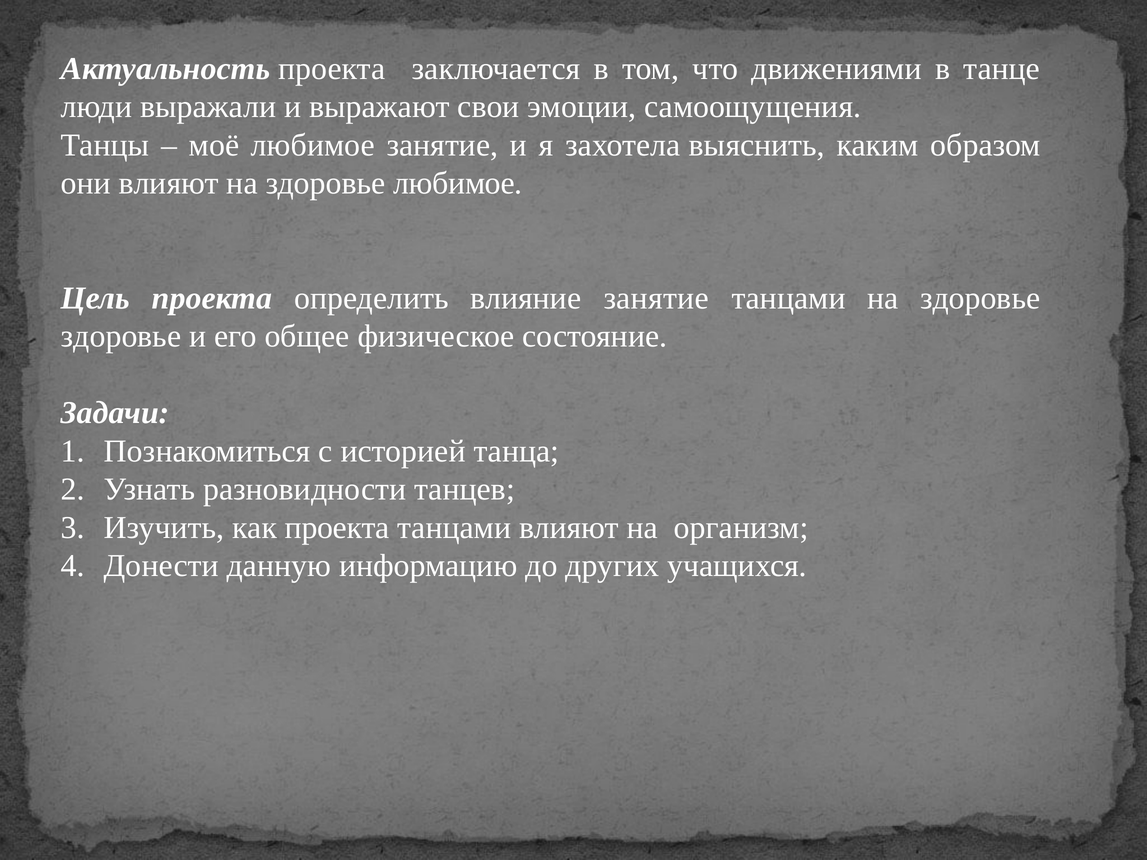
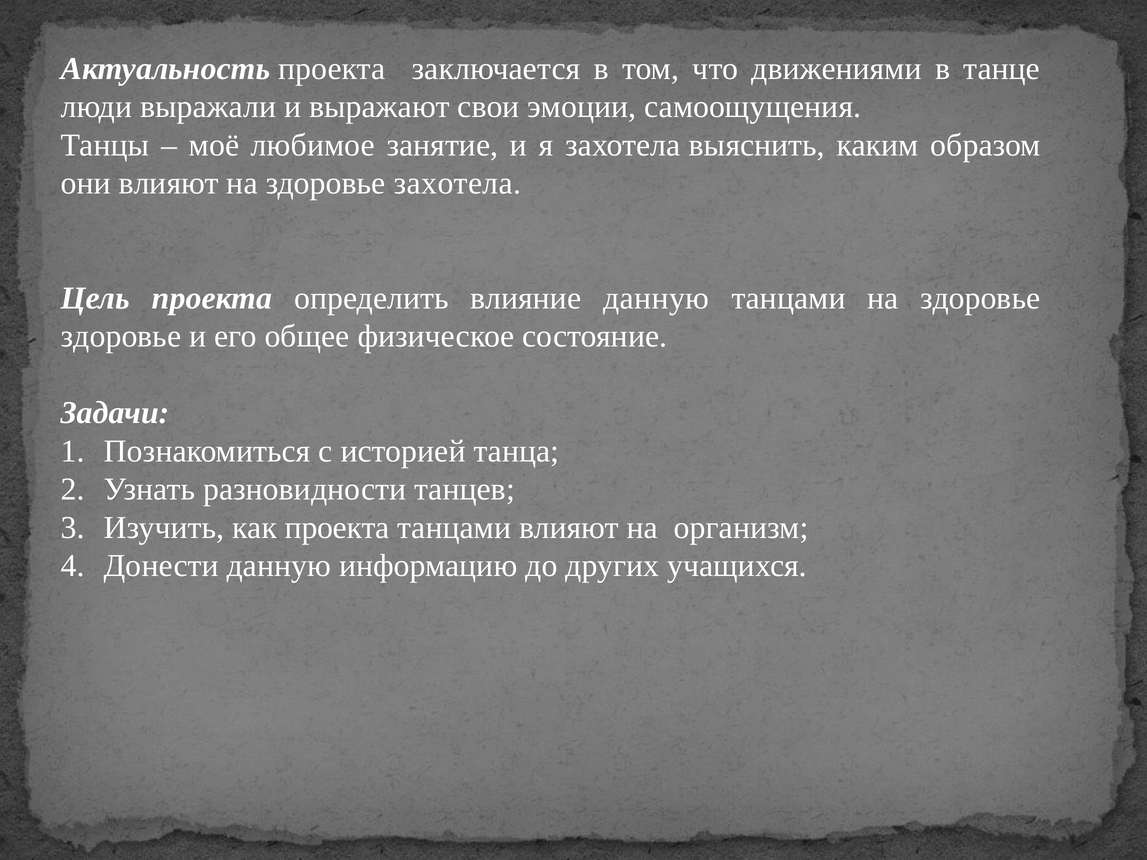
здоровье любимое: любимое -> захотела (458, 183)
влияние занятие: занятие -> данную (656, 298)
